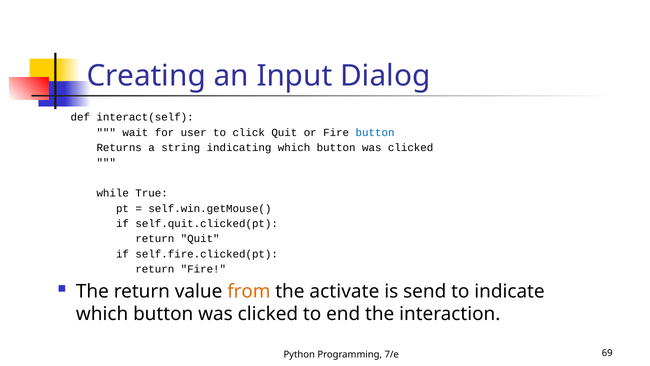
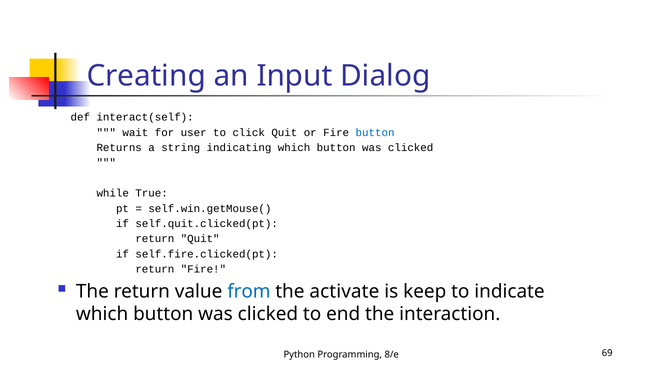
from colour: orange -> blue (249, 291)
send: send -> keep (425, 291)
7/e: 7/e -> 8/e (392, 354)
